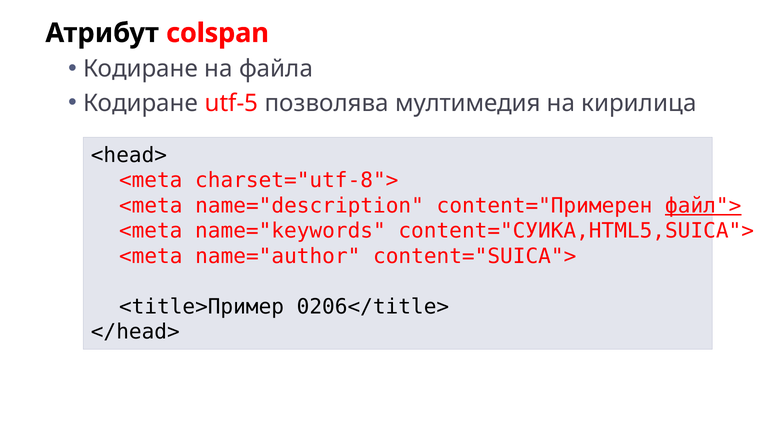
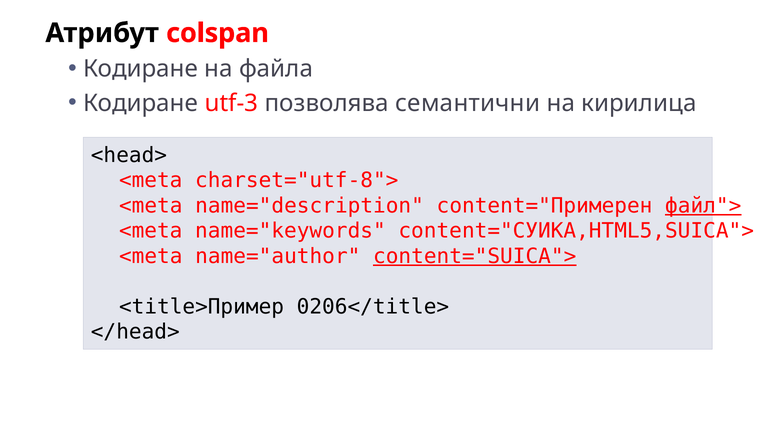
utf-5: utf-5 -> utf-3 (231, 103)
мултимедия: мултимедия -> семантични (468, 103)
content="SUICA"> underline: none -> present (475, 256)
